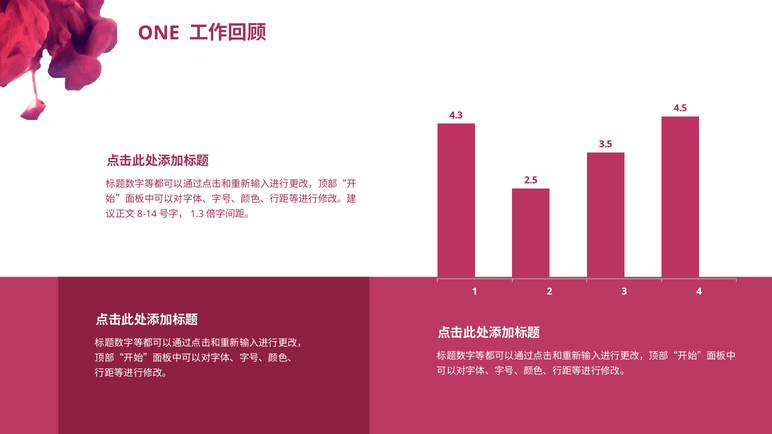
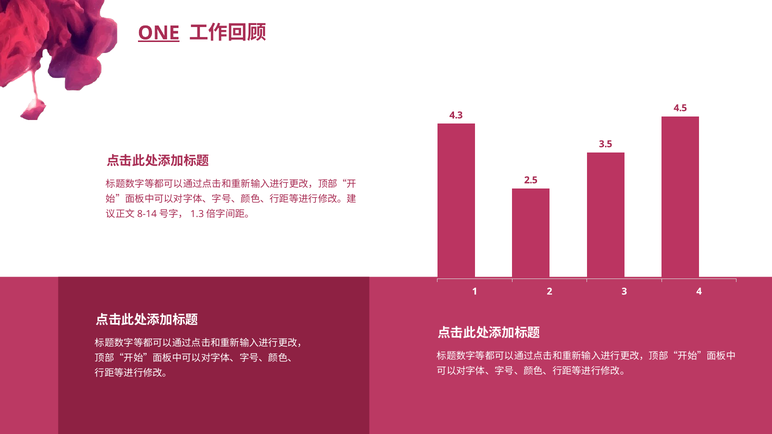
ONE underline: none -> present (159, 33)
